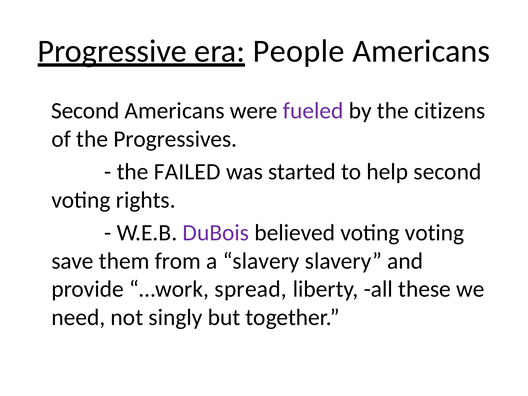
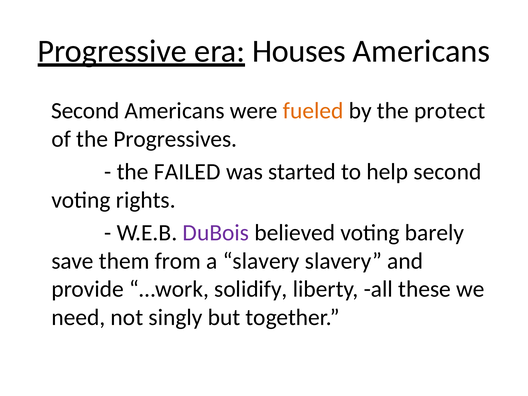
People: People -> Houses (299, 51)
fueled colour: purple -> orange (313, 111)
citizens: citizens -> protect (450, 111)
voting voting: voting -> barely (435, 233)
spread: spread -> solidify (251, 289)
